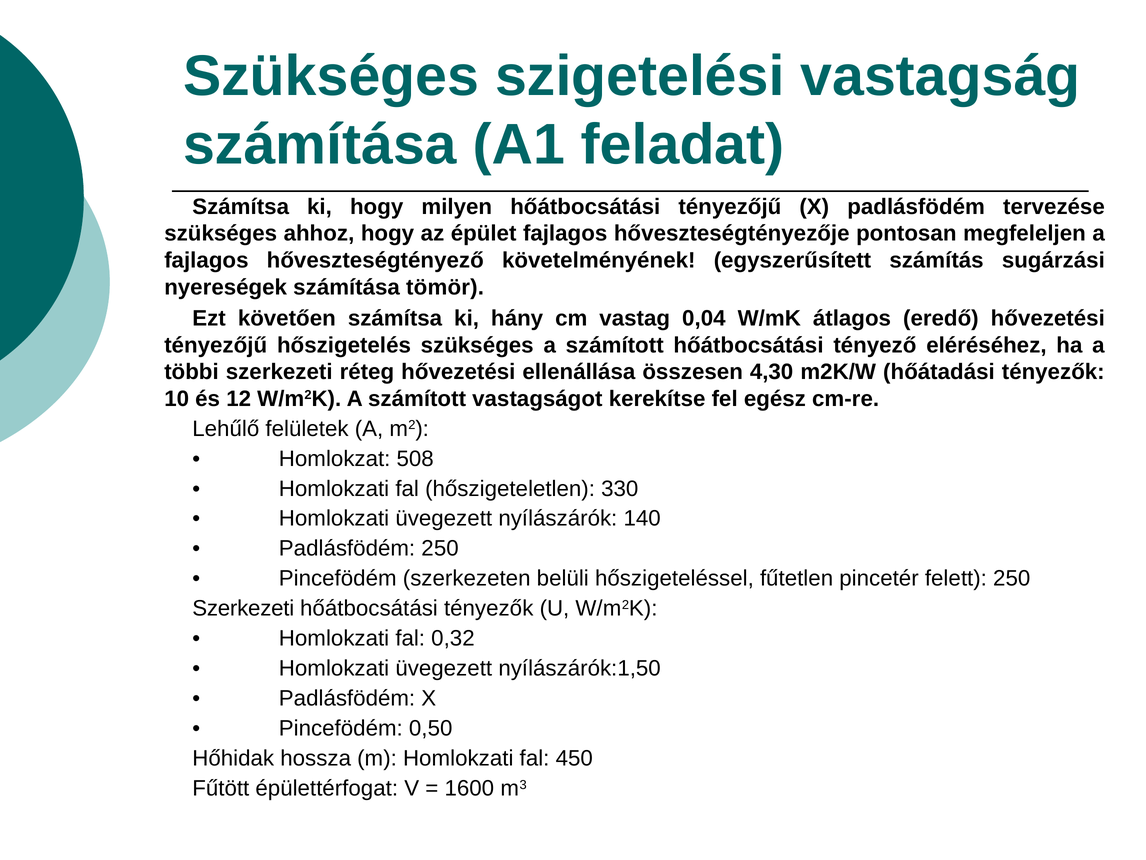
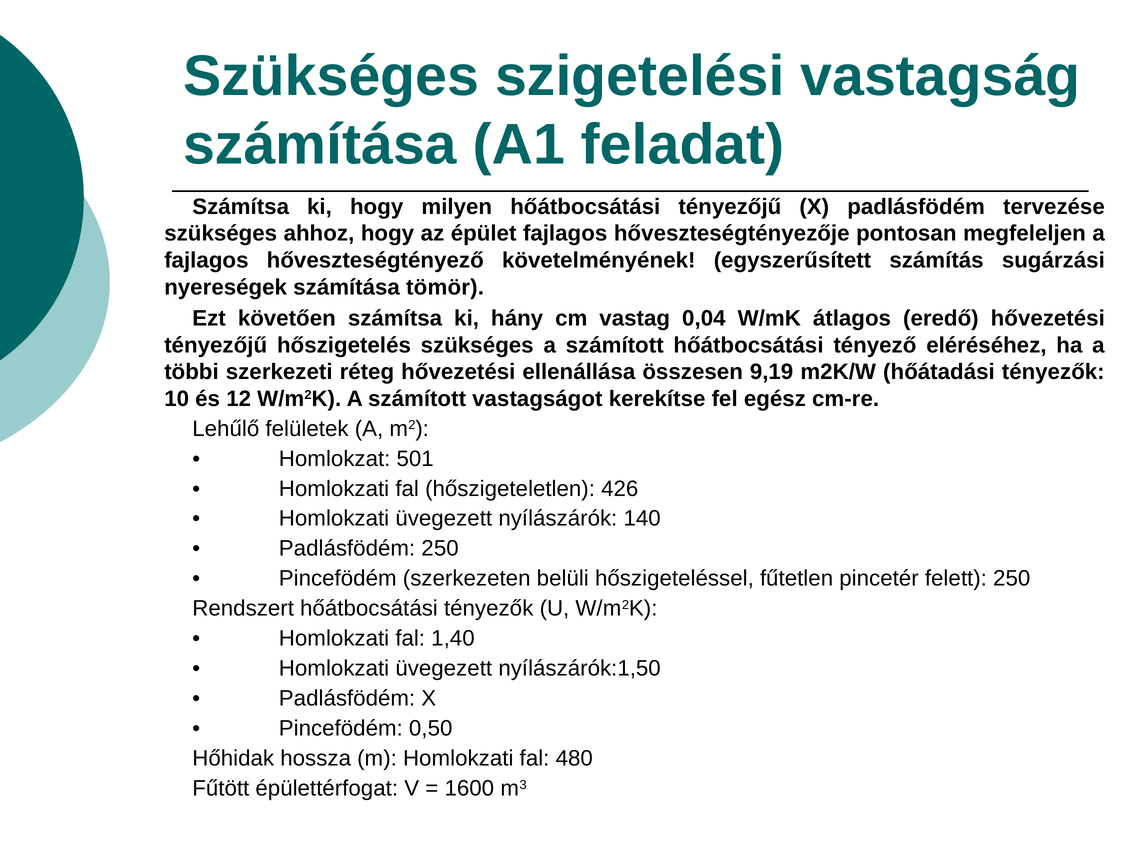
4,30: 4,30 -> 9,19 (772, 372)
508: 508 -> 501 (415, 458)
330: 330 -> 426 (620, 488)
Szerkezeti: Szerkezeti -> Rendszert (243, 608)
0,32: 0,32 -> 1,40 (453, 638)
450: 450 -> 480 (574, 758)
